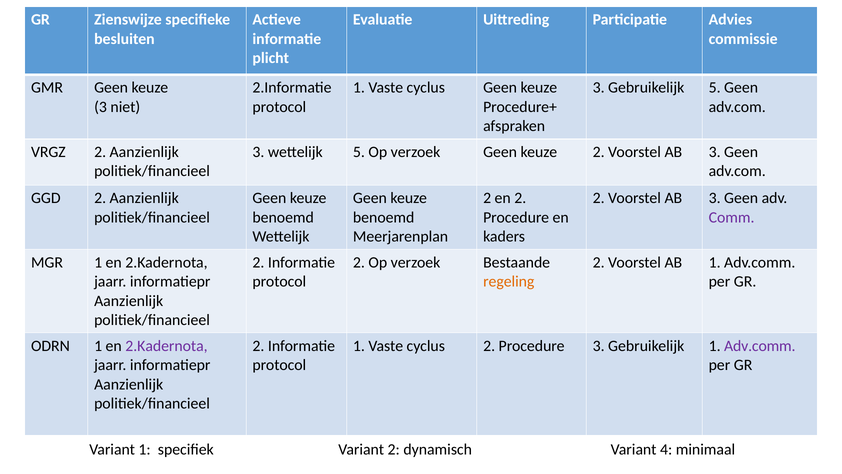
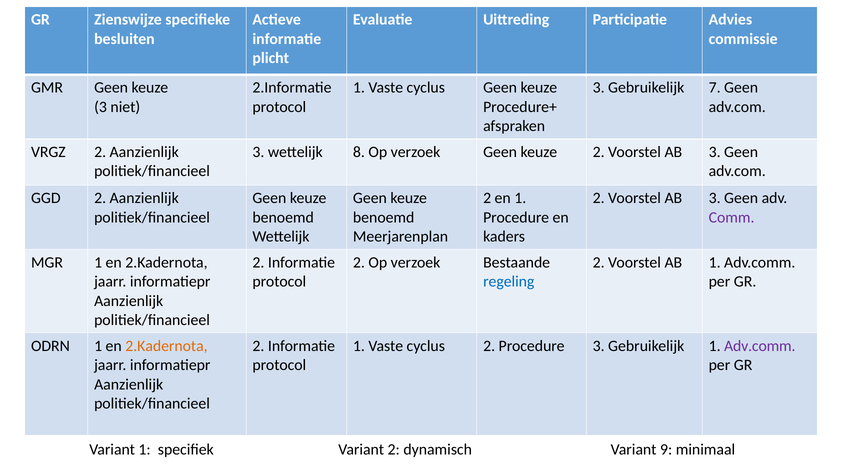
Gebruikelijk 5: 5 -> 7 (715, 88)
wettelijk 5: 5 -> 8 (359, 152)
en 2: 2 -> 1 (520, 198)
regeling colour: orange -> blue (509, 281)
2.Kadernota colour: purple -> orange (166, 346)
4: 4 -> 9 (666, 449)
